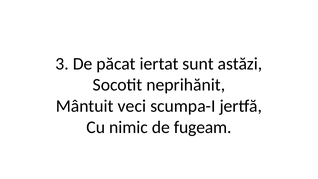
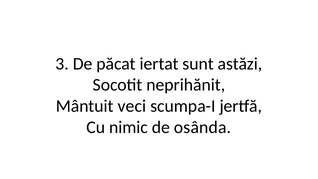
fugeam: fugeam -> osânda (203, 127)
